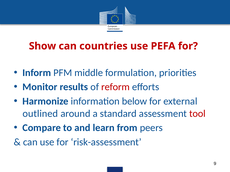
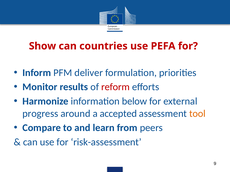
middle: middle -> deliver (89, 73)
outlined: outlined -> progress (40, 114)
standard: standard -> accepted (118, 114)
tool colour: red -> orange (197, 114)
